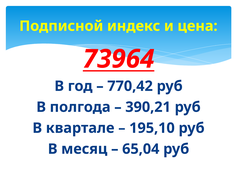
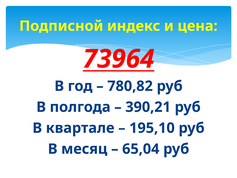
770,42: 770,42 -> 780,82 (130, 86)
